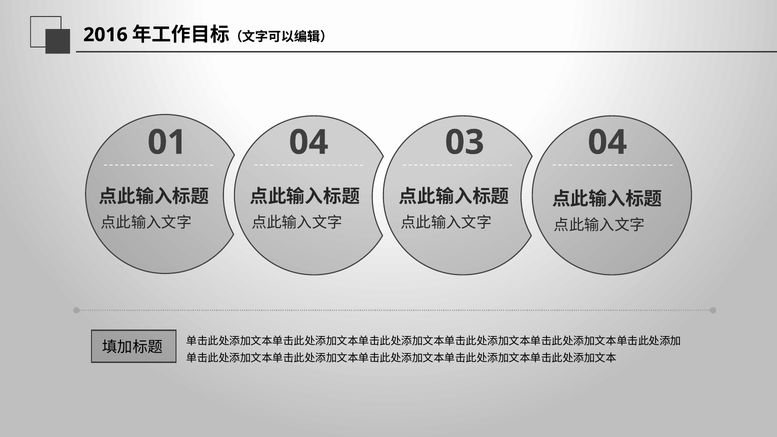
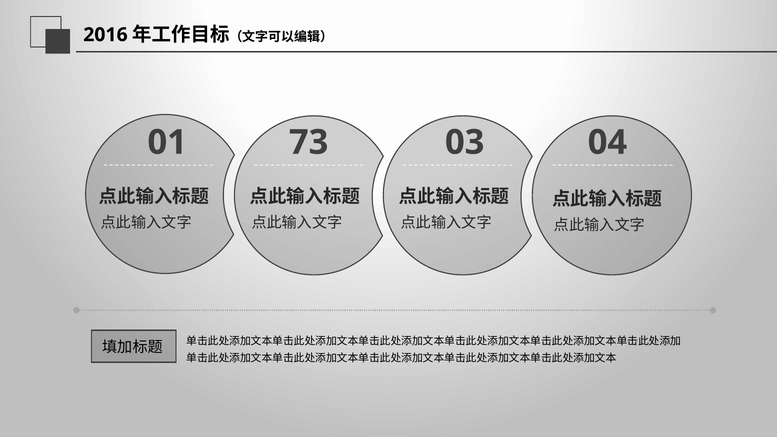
01 04: 04 -> 73 (309, 142)
